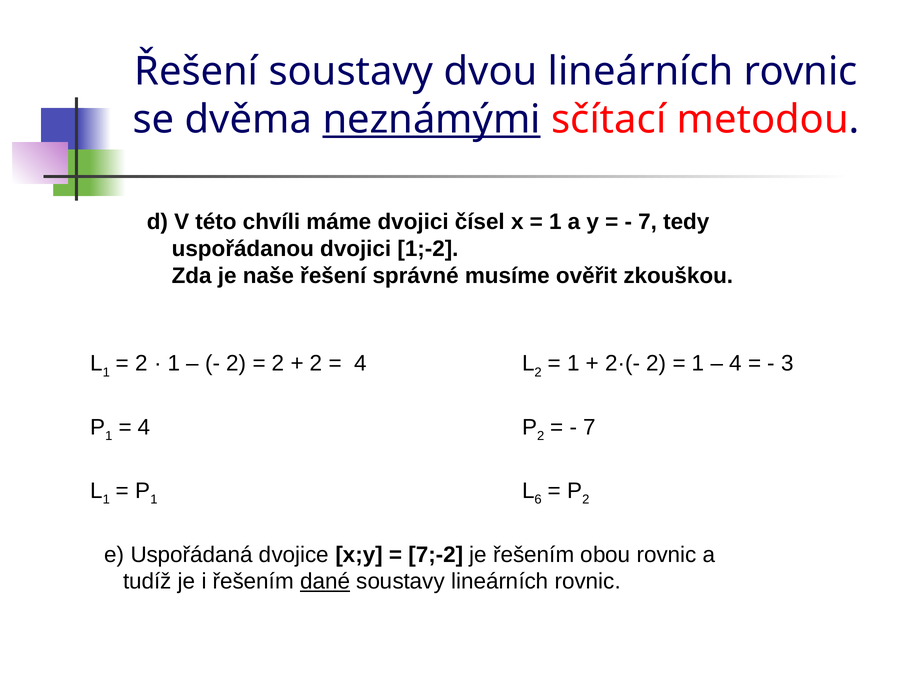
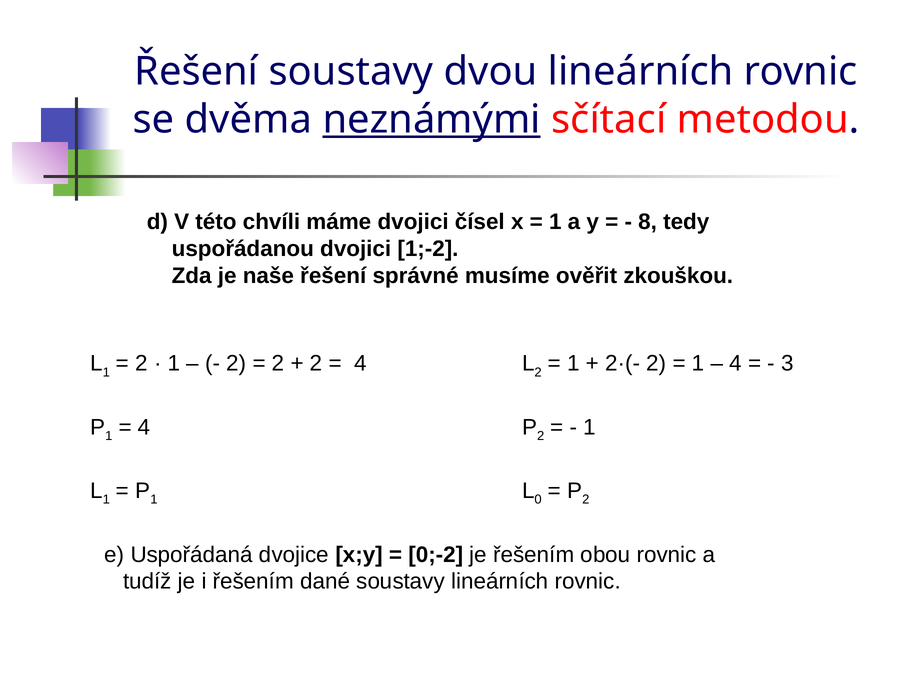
7: 7 -> 8 (648, 222)
7: 7 -> 1 (590, 427)
6: 6 -> 0 (538, 500)
7;-2: 7;-2 -> 0;-2 (436, 555)
dané underline: present -> none (325, 582)
